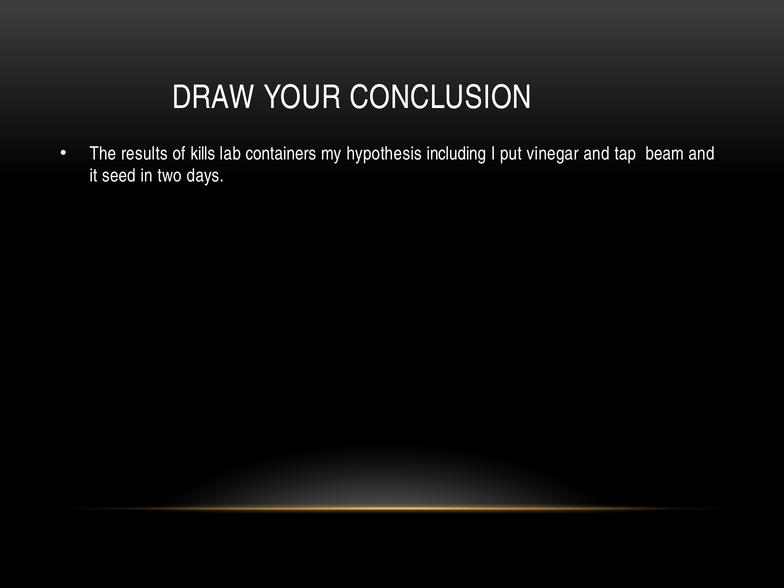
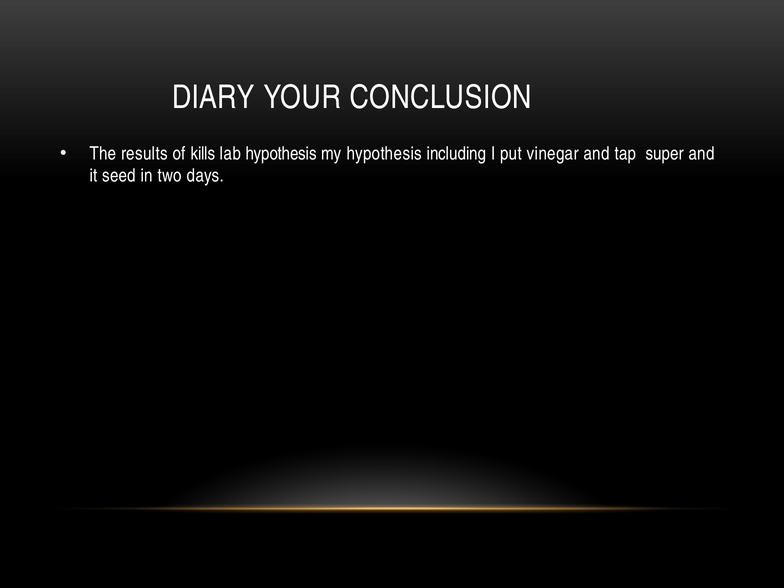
DRAW: DRAW -> DIARY (213, 98)
lab containers: containers -> hypothesis (281, 154)
beam: beam -> super (665, 154)
